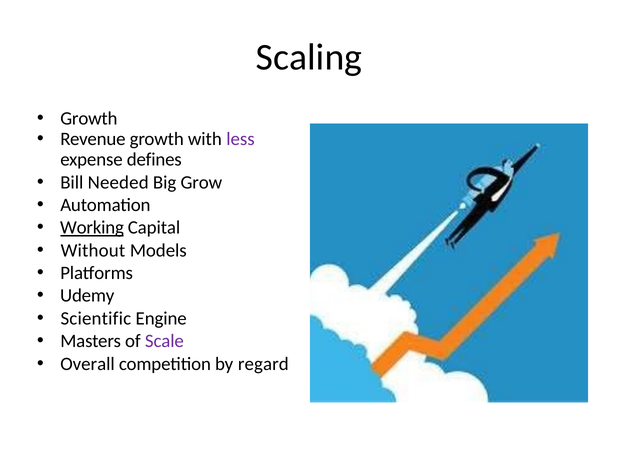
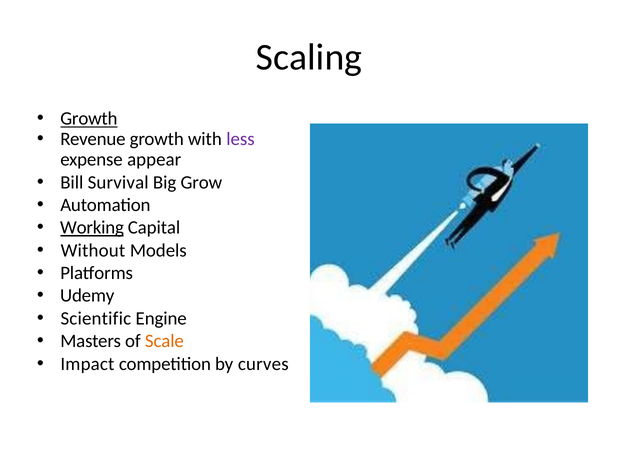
Growth underline: none -> present (89, 119)
defines: defines -> appear (154, 159)
Needed: Needed -> Survival (118, 182)
Scale colour: purple -> orange (164, 341)
Overall: Overall -> Impact (87, 363)
regard: regard -> curves (263, 363)
